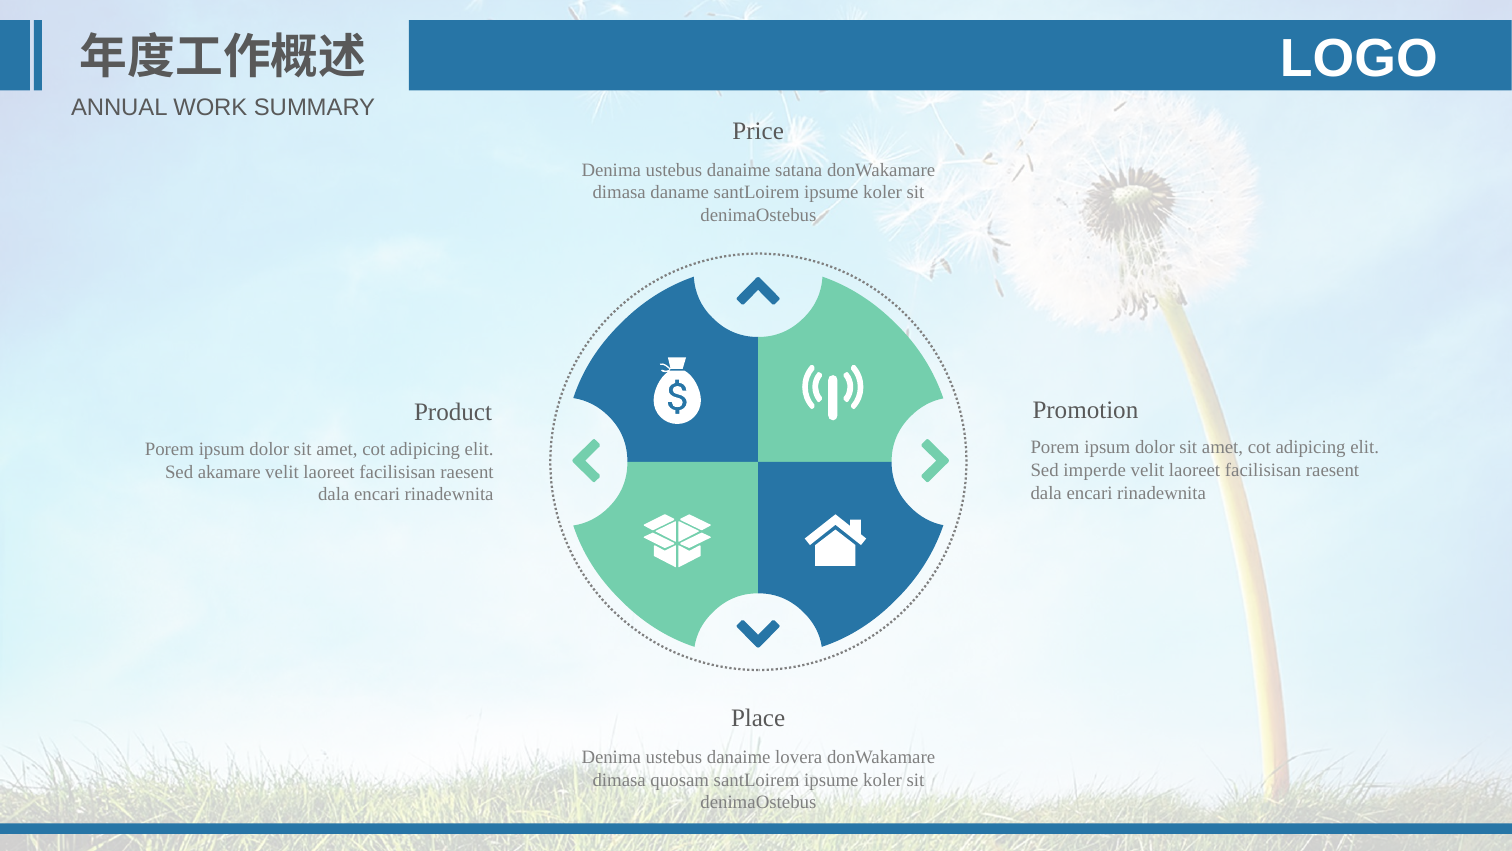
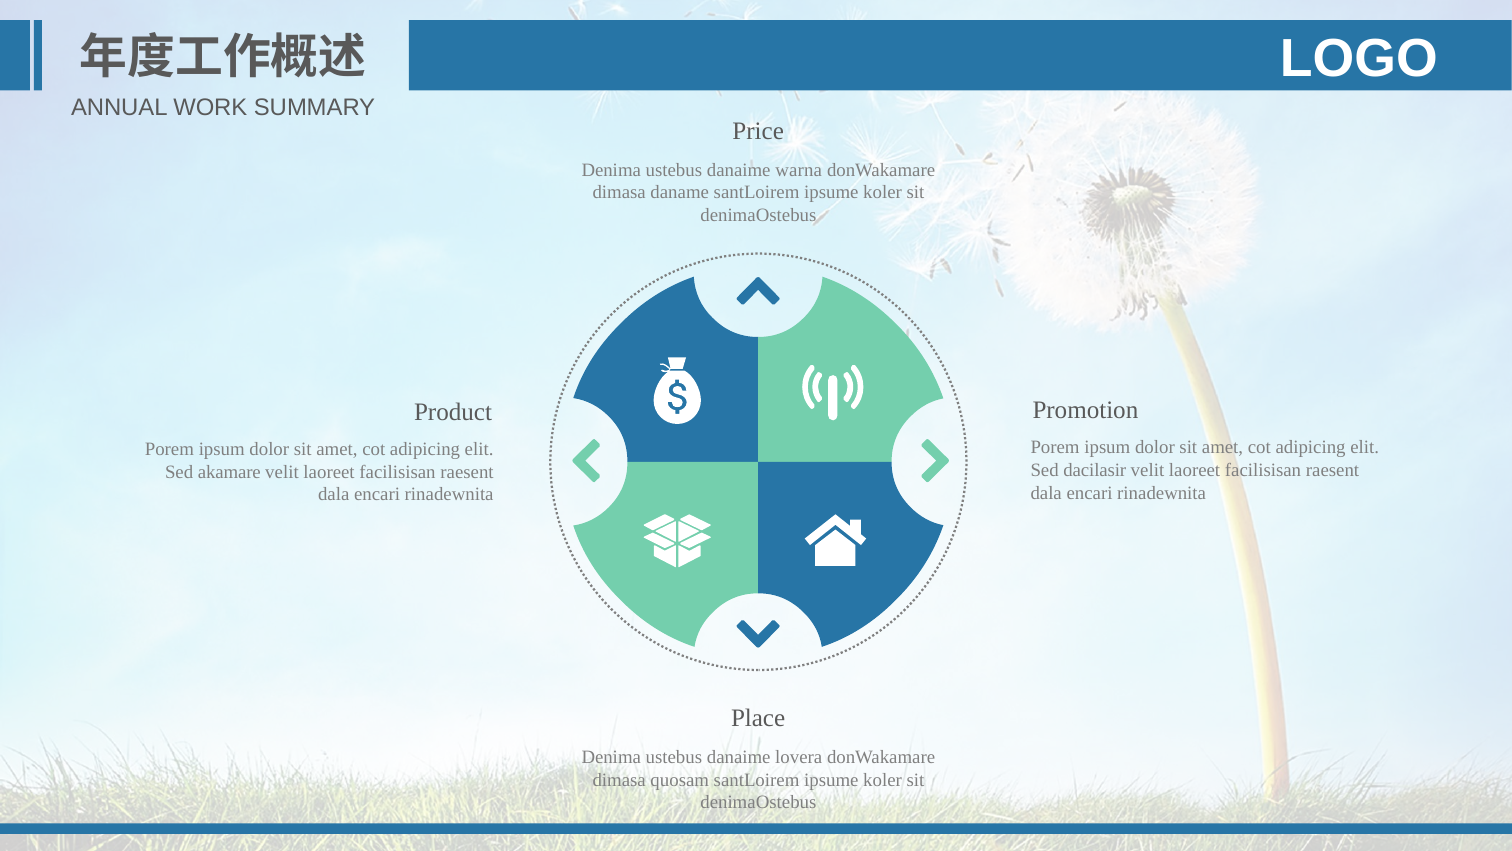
satana: satana -> warna (799, 170)
imperde: imperde -> dacilasir (1095, 470)
